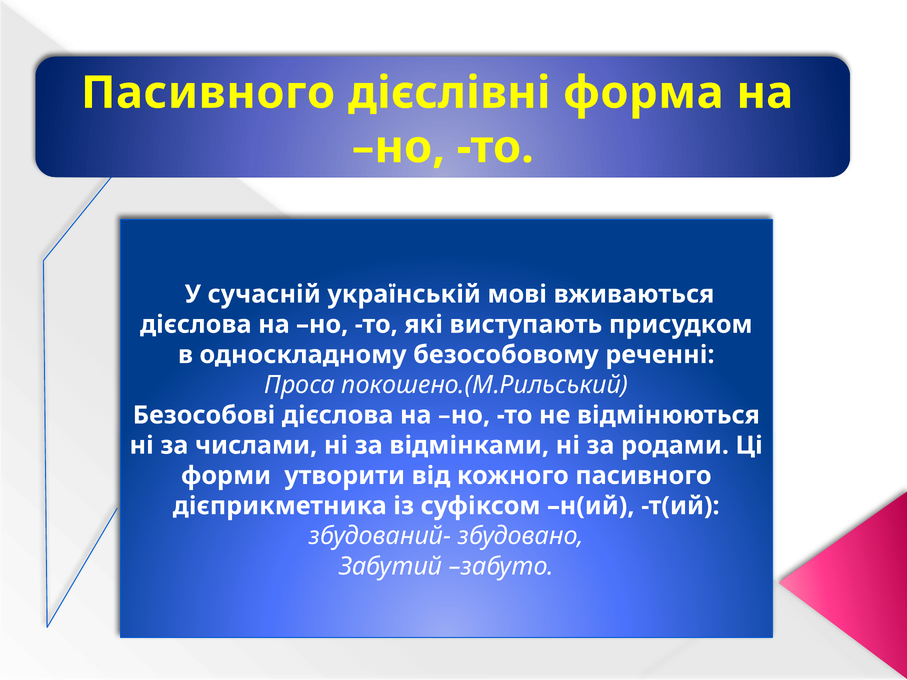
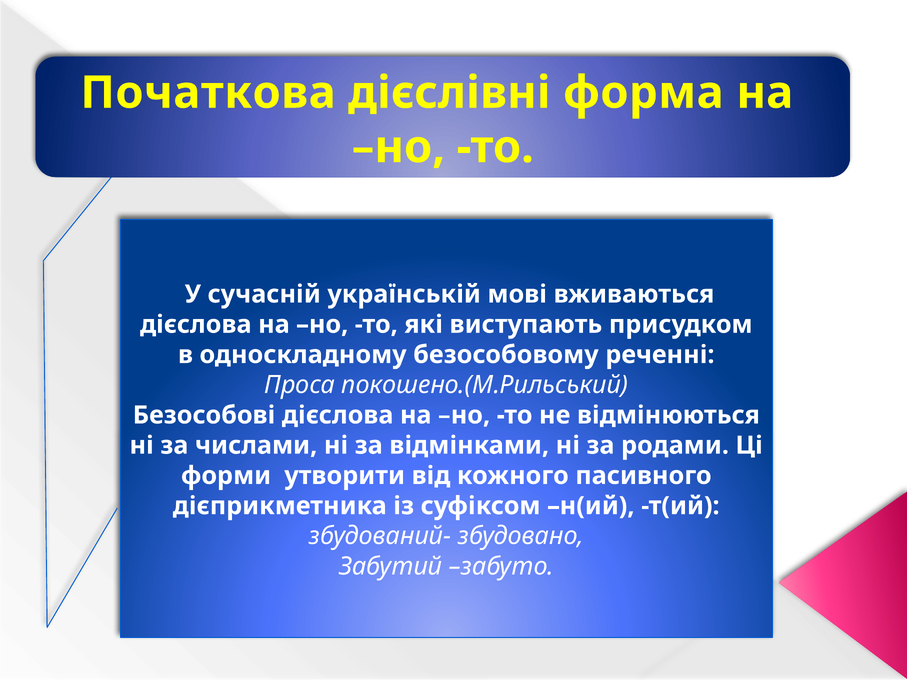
Пасивного: Пасивного -> Початкова (208, 93)
